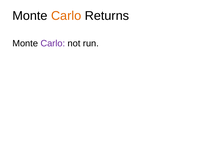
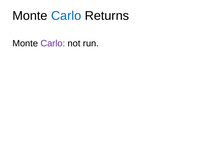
Carlo colour: orange -> blue (66, 16)
